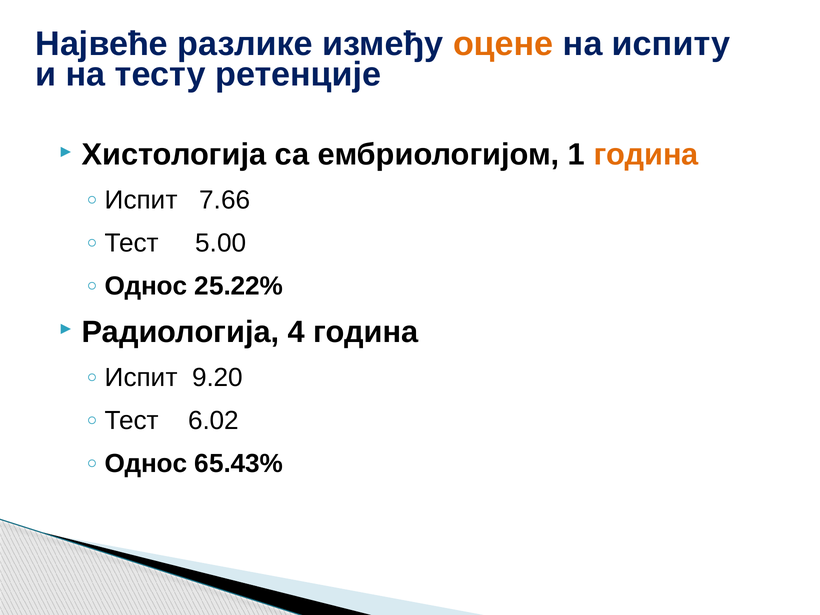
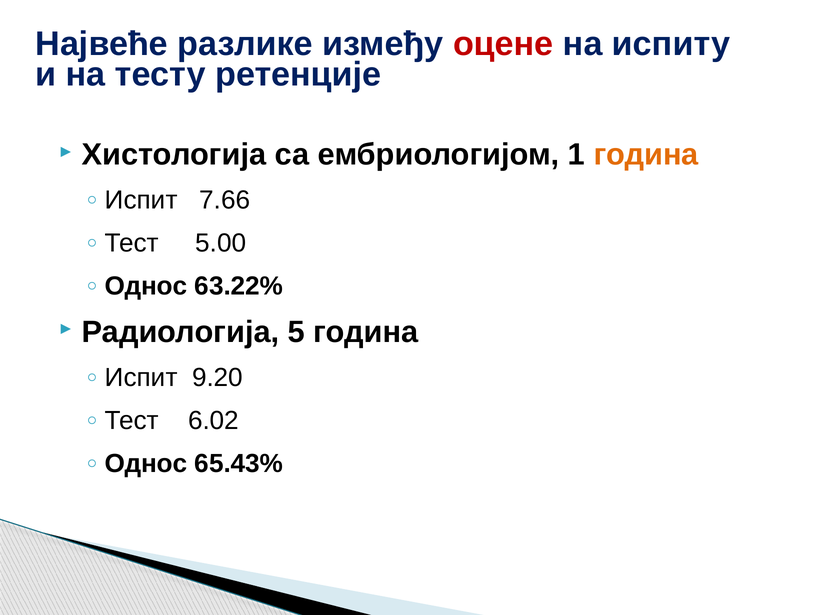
оцене colour: orange -> red (503, 44)
25.22%: 25.22% -> 63.22% (239, 286)
4: 4 -> 5 (296, 332)
